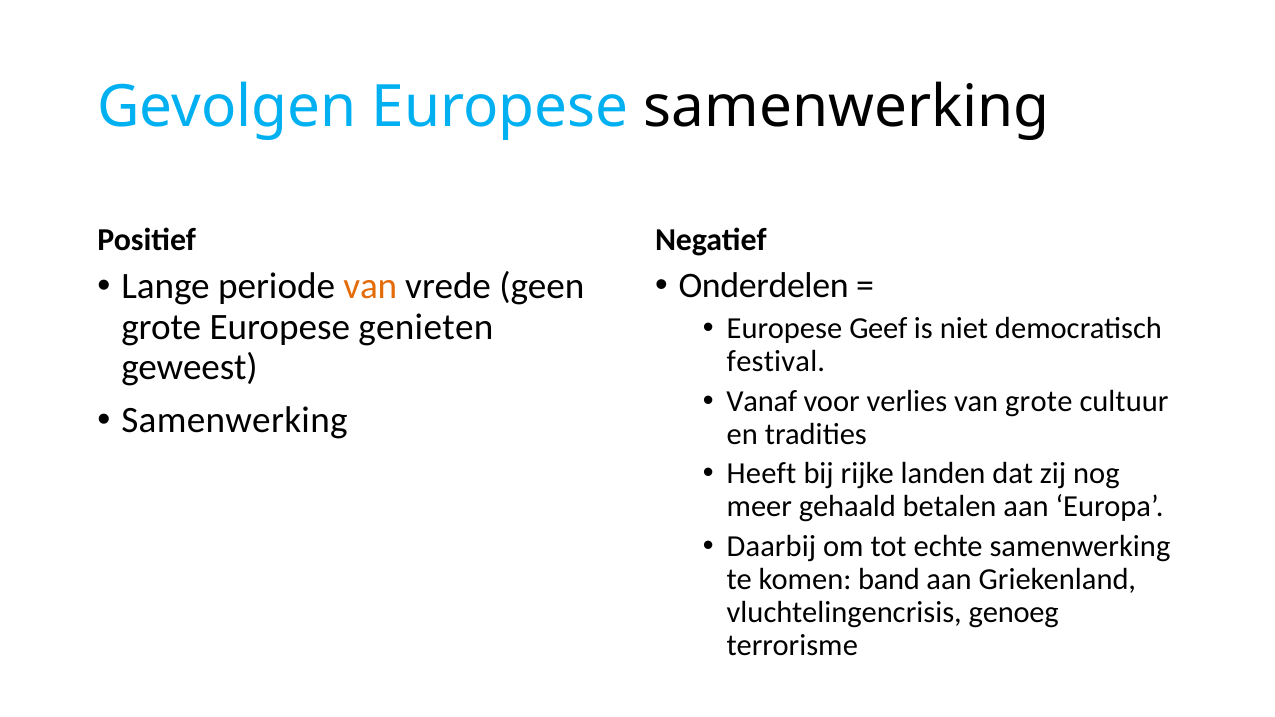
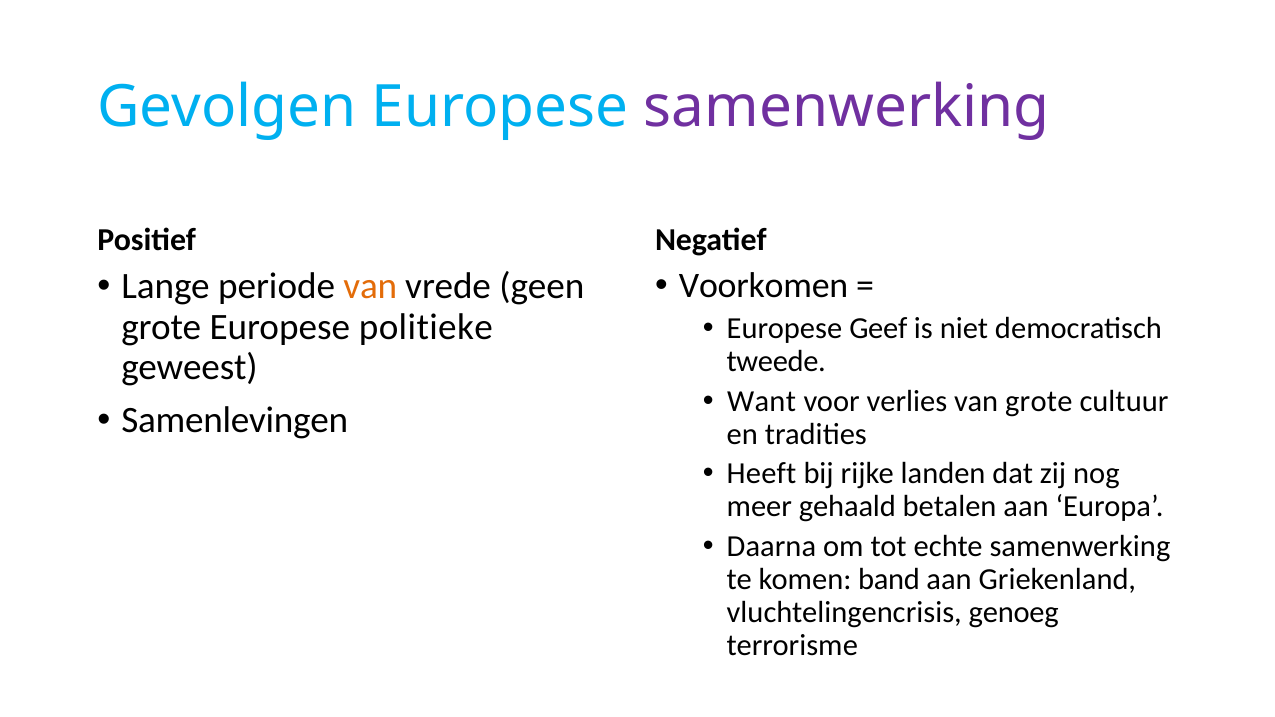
samenwerking colour: black -> purple (847, 107)
Onderdelen: Onderdelen -> Voorkomen (764, 286)
genieten: genieten -> politieke (426, 327)
festival: festival -> tweede (776, 361)
Vanaf: Vanaf -> Want (762, 401)
Samenwerking: Samenwerking -> Samenlevingen (235, 420)
Daarbij: Daarbij -> Daarna (771, 546)
